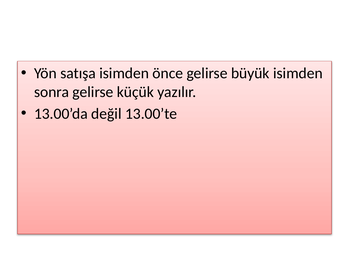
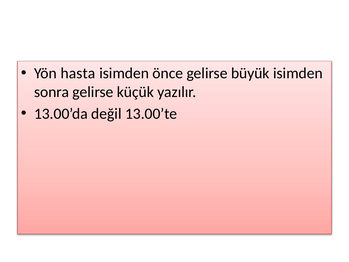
satışa: satışa -> hasta (78, 73)
